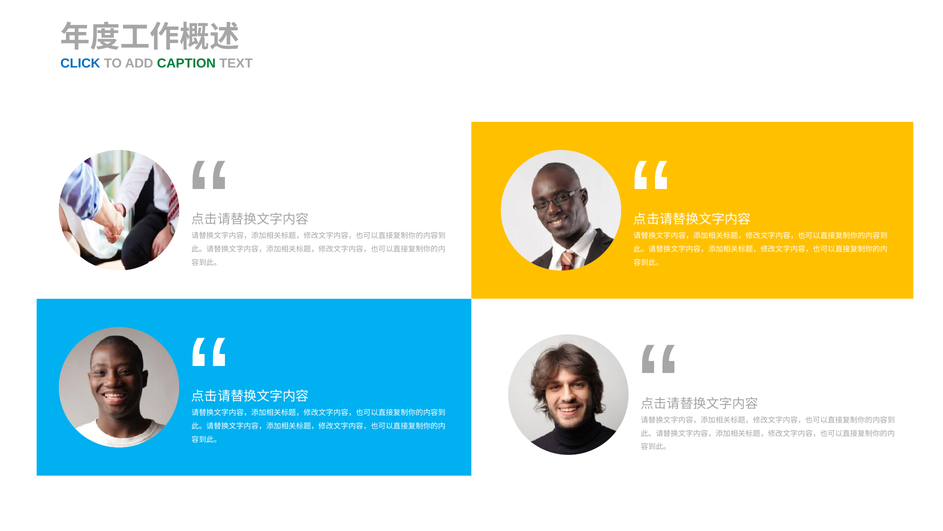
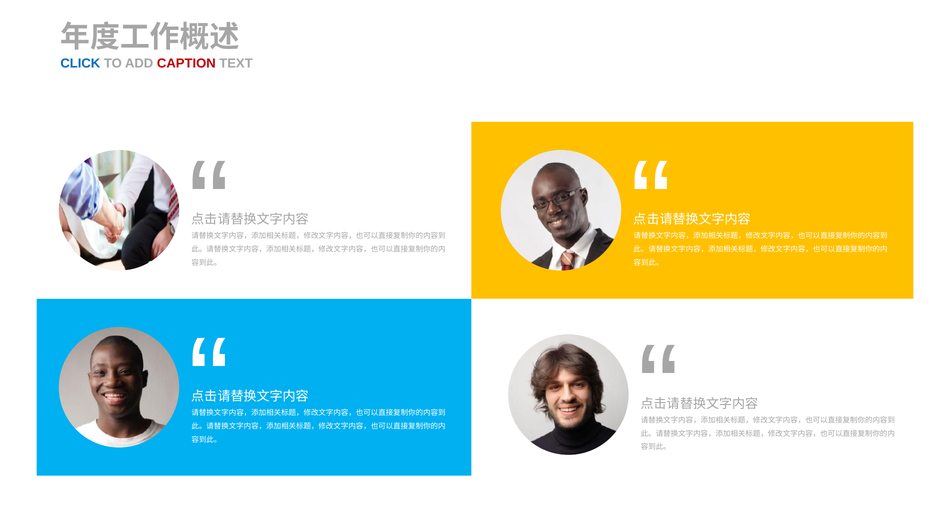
CAPTION colour: green -> red (186, 63)
